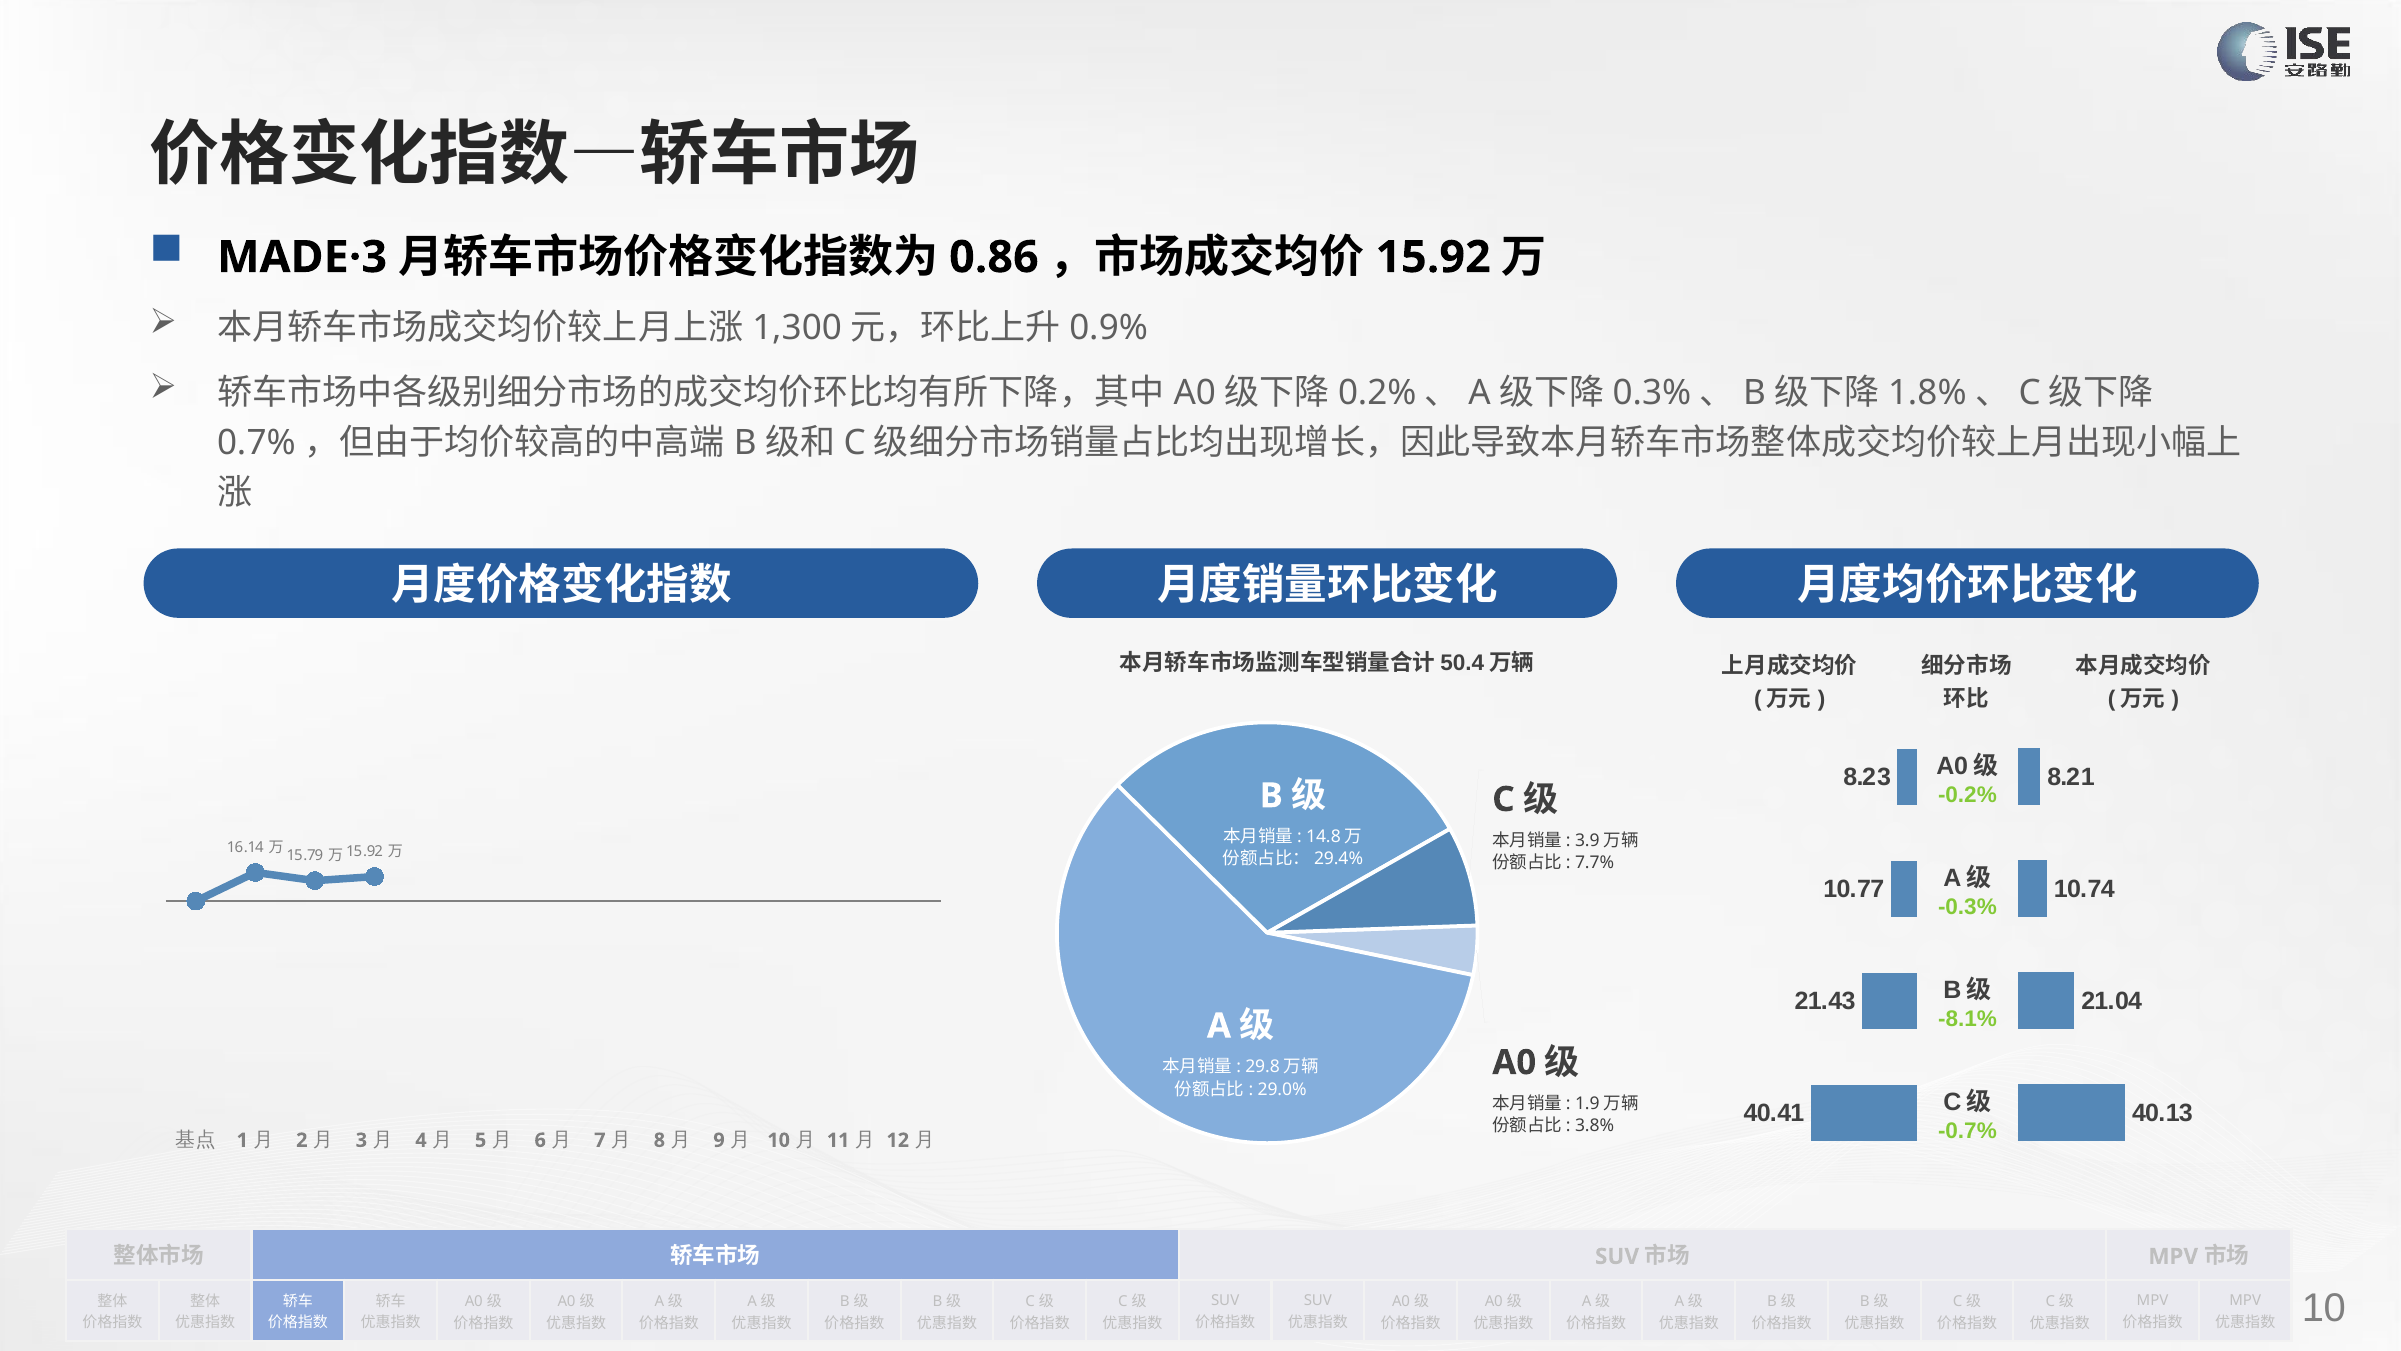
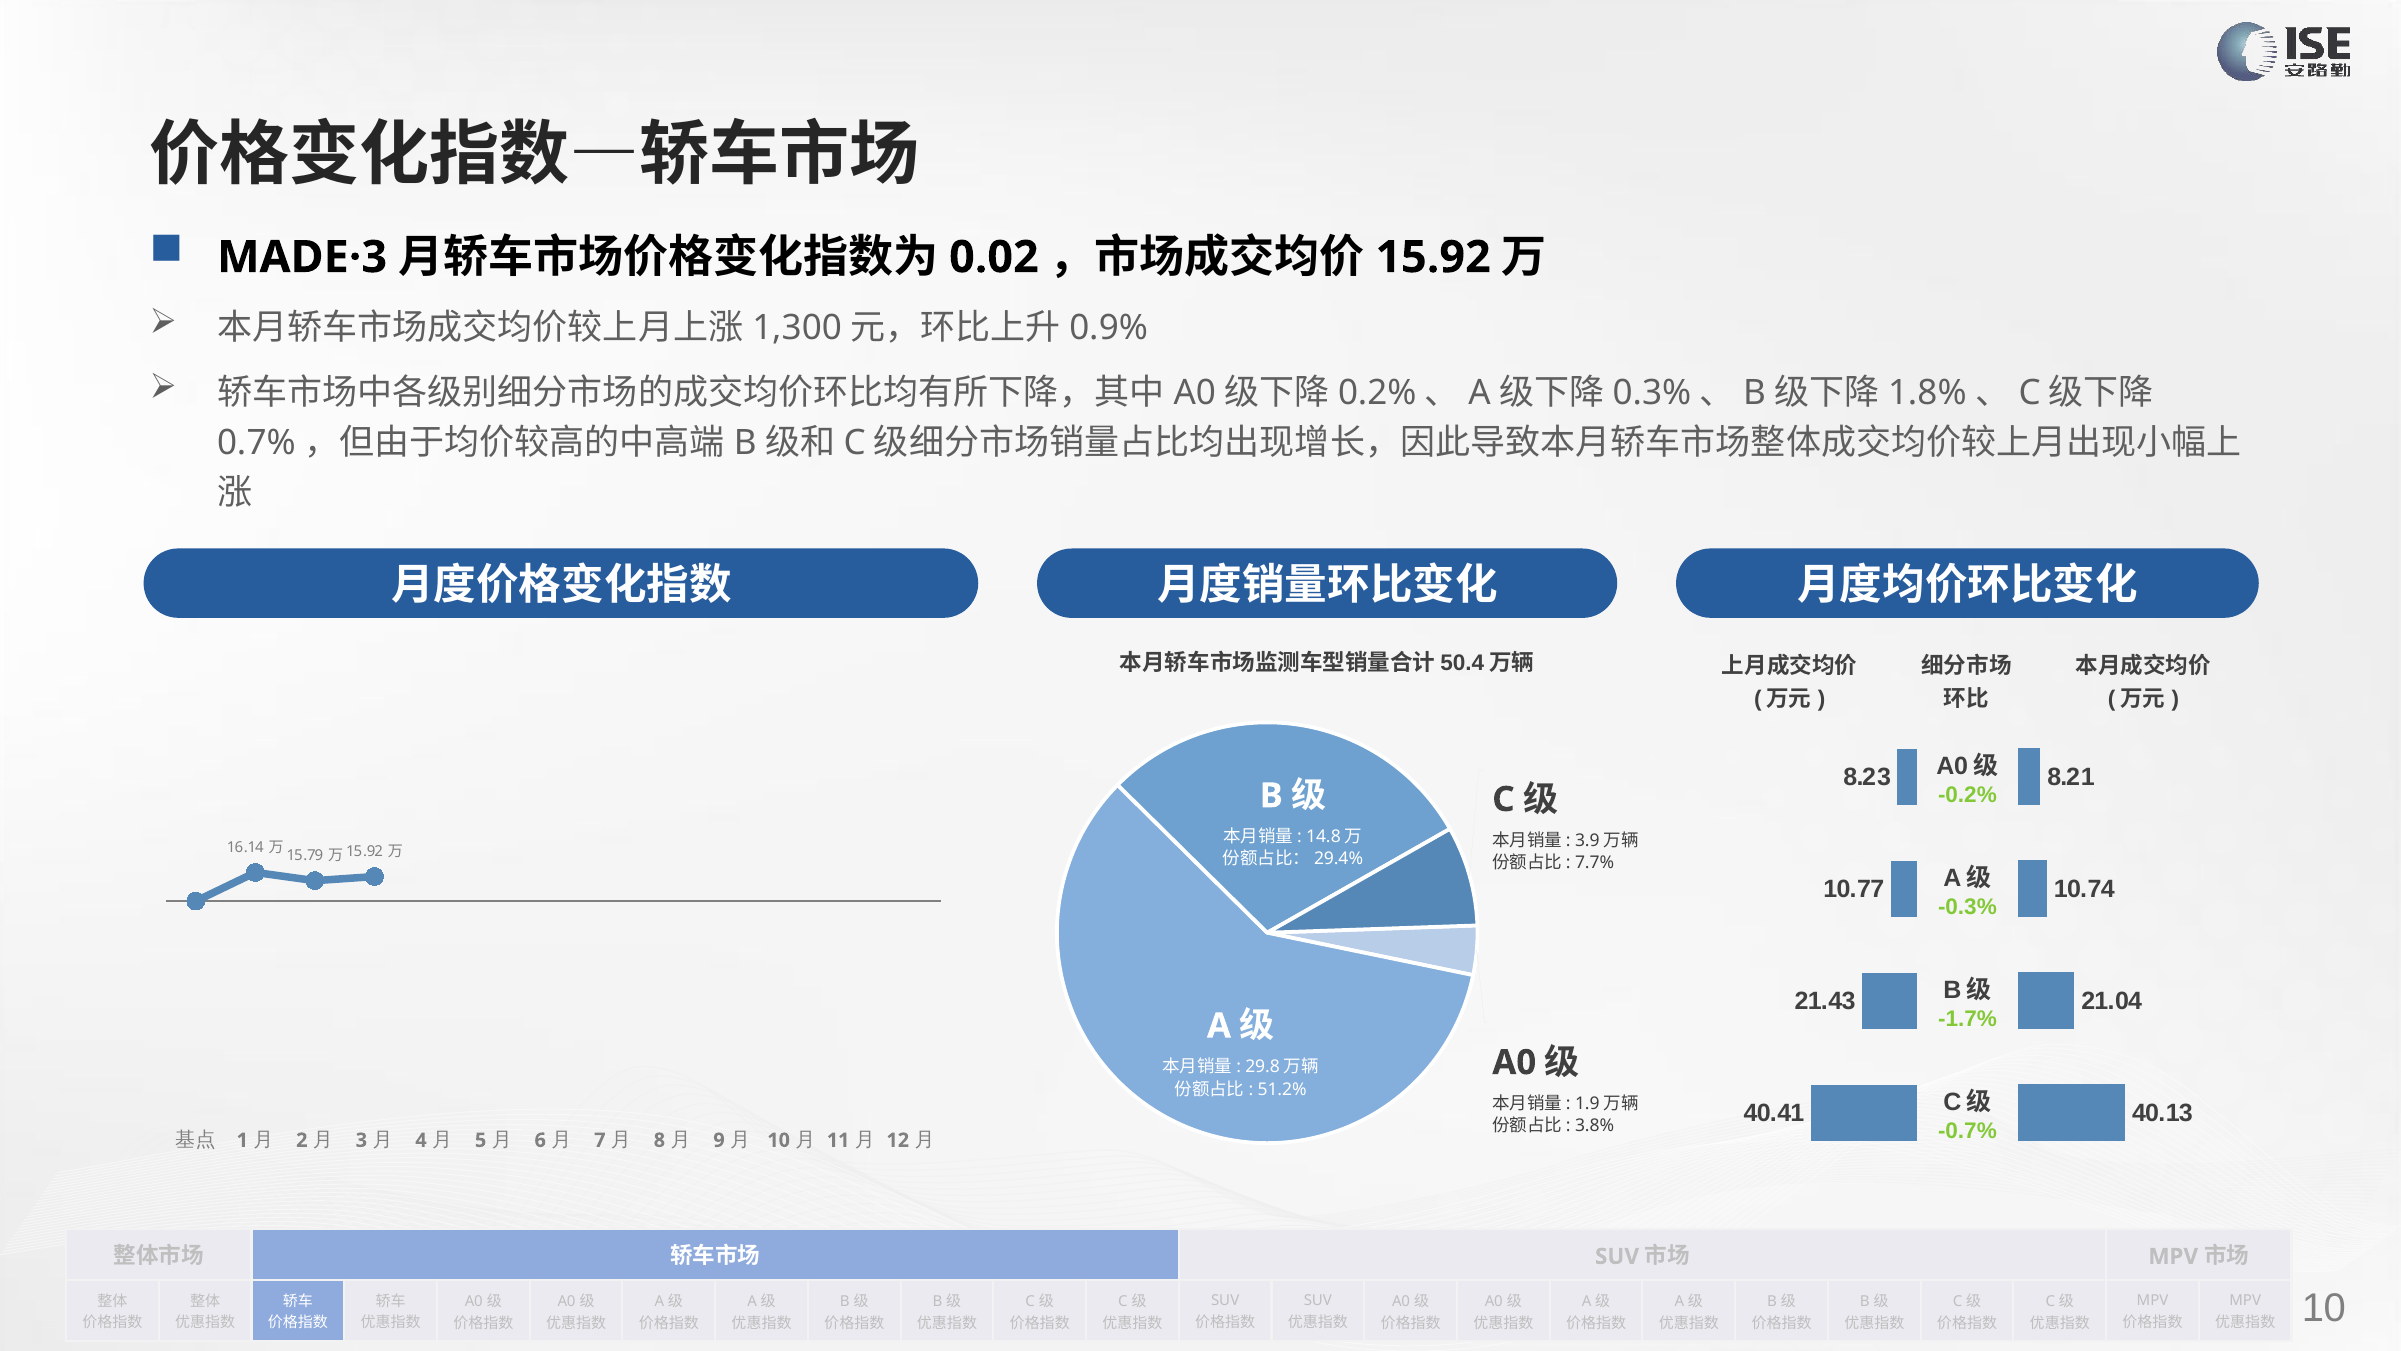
0.86: 0.86 -> 0.02 (994, 257)
-8.1%: -8.1% -> -1.7% (1968, 1019)
29.0%: 29.0% -> 51.2% (1282, 1089)
